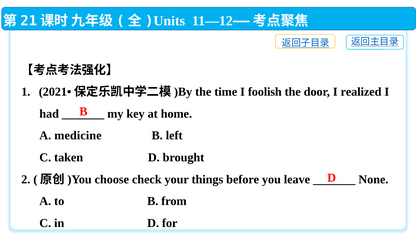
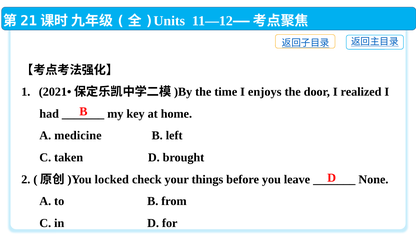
foolish: foolish -> enjoys (265, 92)
choose: choose -> locked (112, 179)
